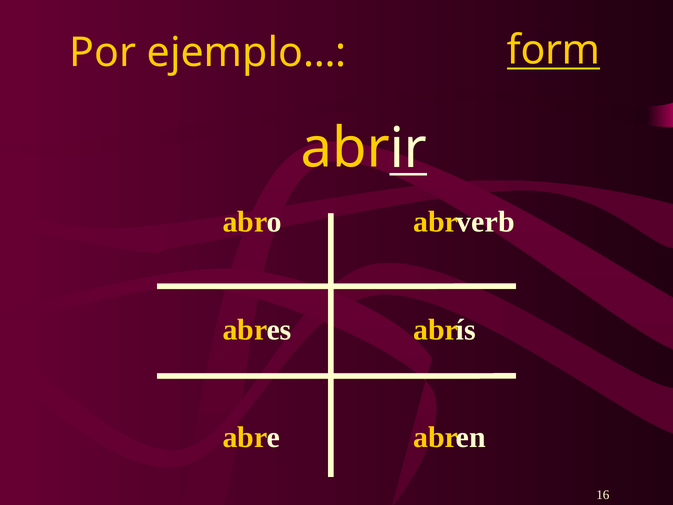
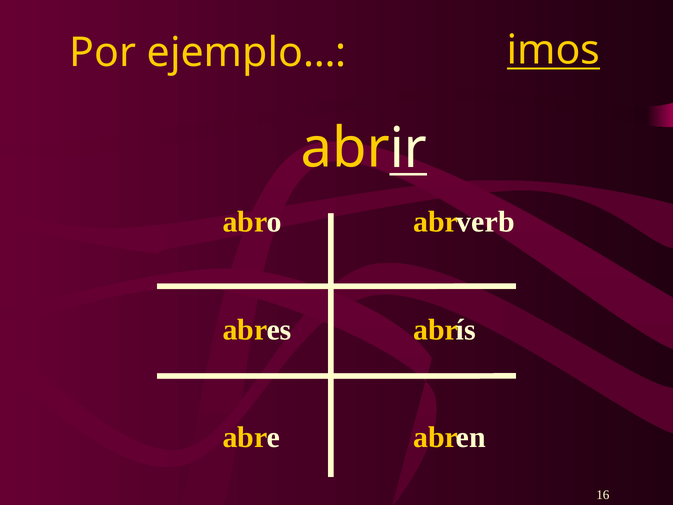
form: form -> imos (553, 50)
